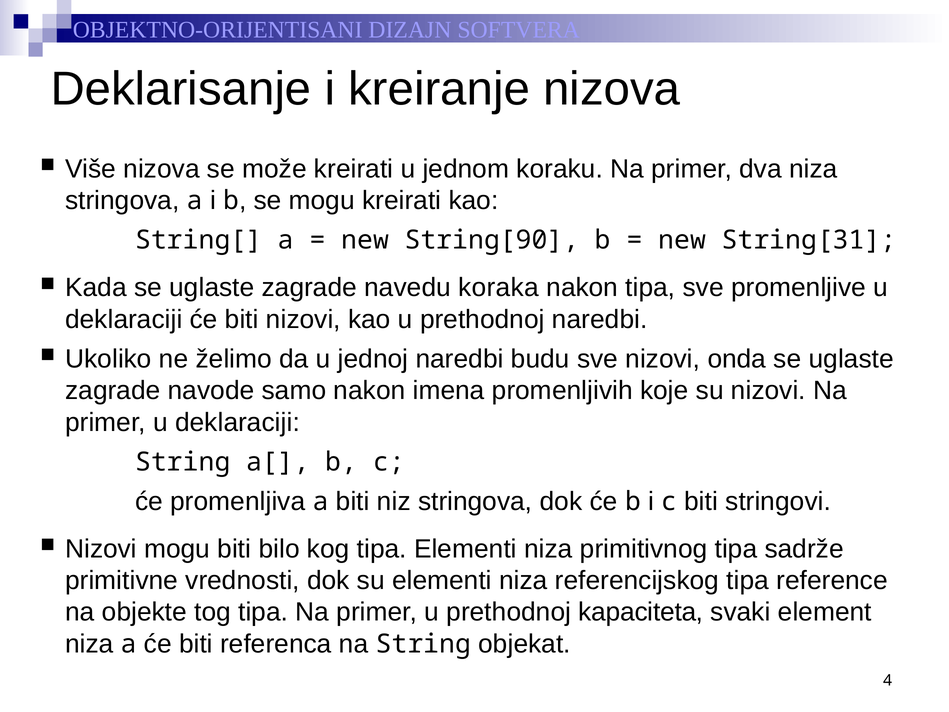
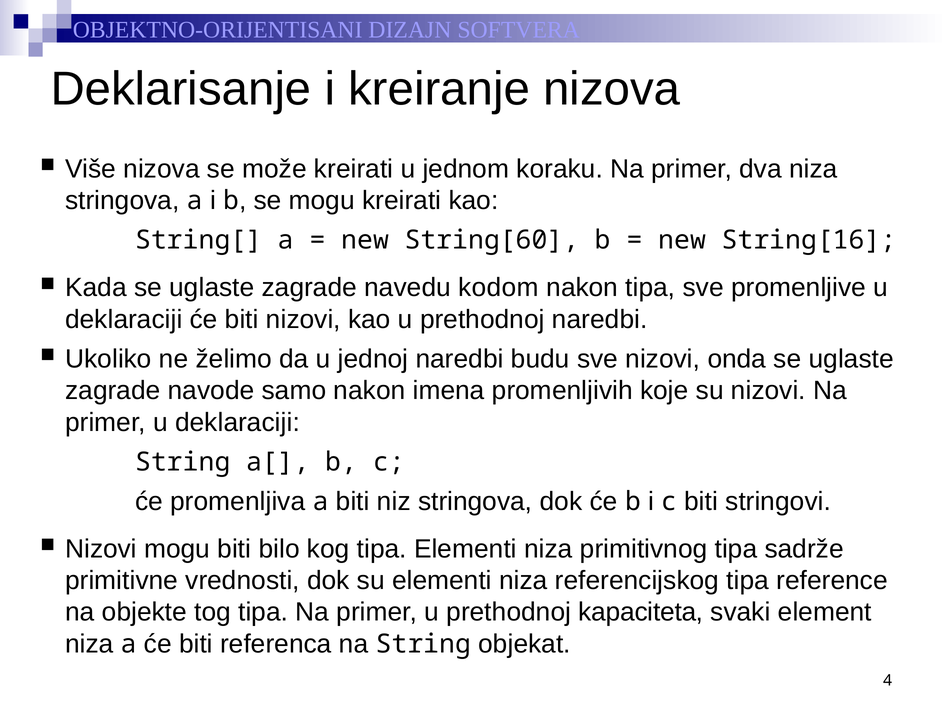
String[90: String[90 -> String[60 (492, 240)
String[31: String[31 -> String[16 (809, 240)
koraka: koraka -> kodom (499, 288)
